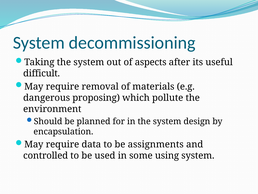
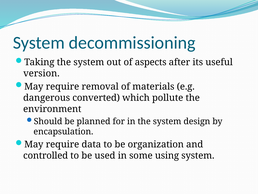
difficult: difficult -> version (41, 73)
proposing: proposing -> converted (96, 97)
assignments: assignments -> organization (156, 144)
